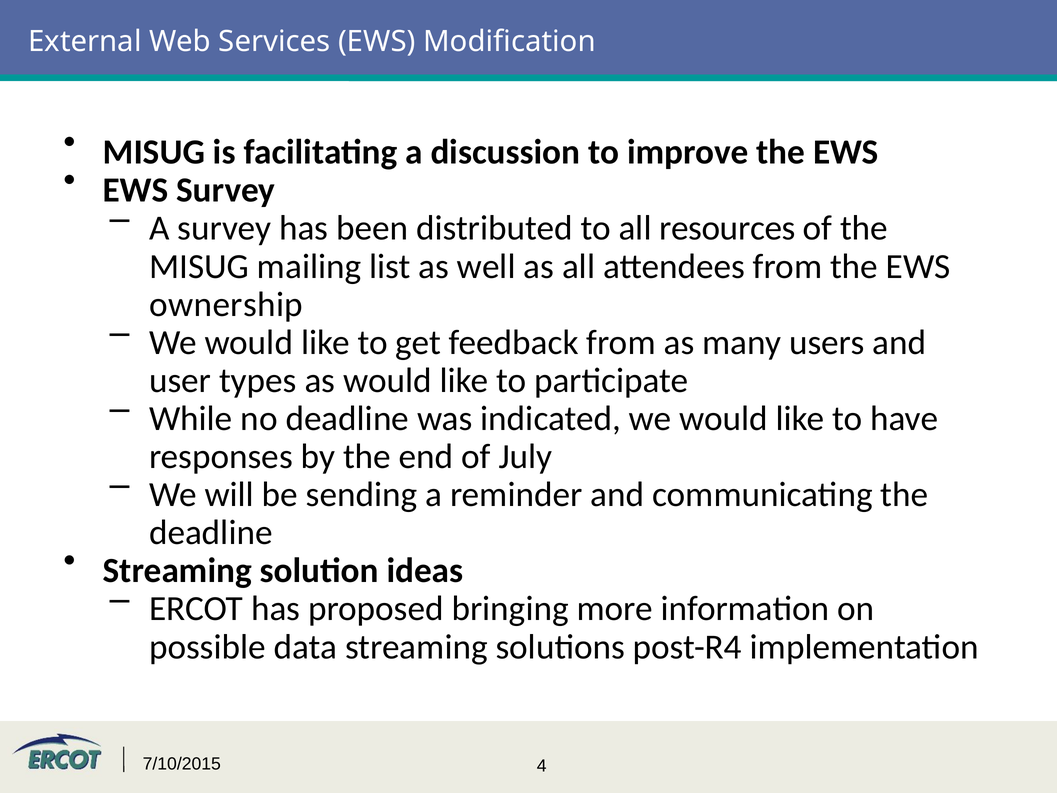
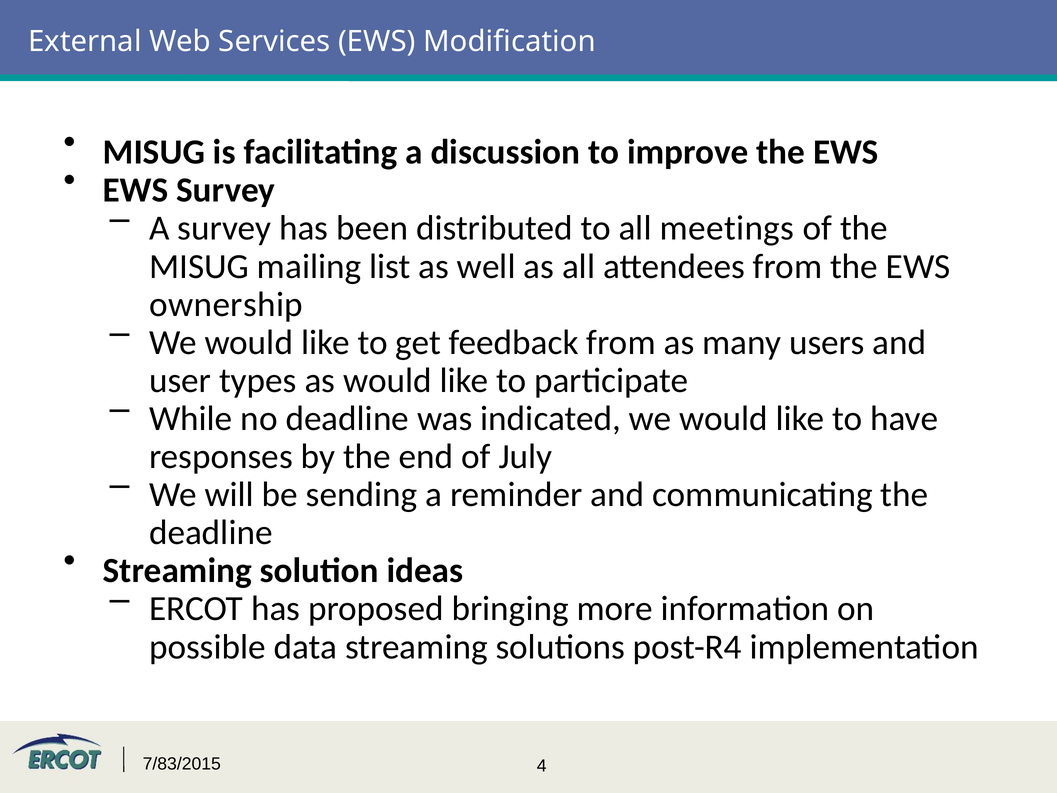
resources: resources -> meetings (727, 228)
7/10/2015: 7/10/2015 -> 7/83/2015 (182, 764)
